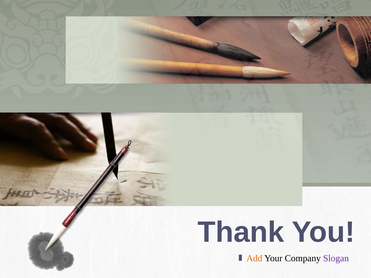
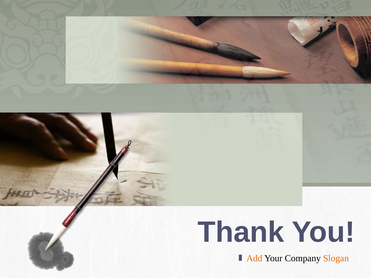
Slogan colour: purple -> orange (336, 258)
